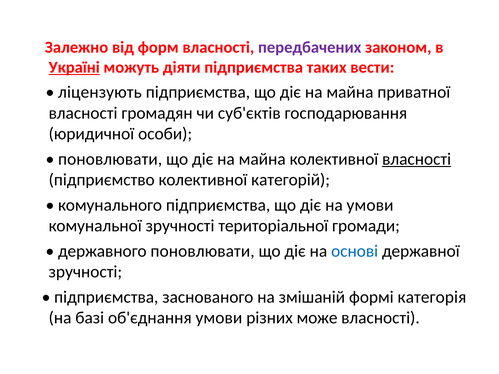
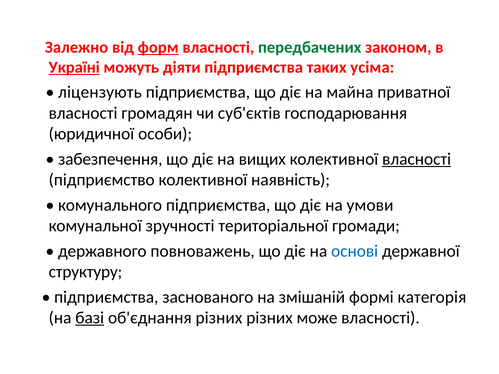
форм underline: none -> present (158, 48)
передбачених colour: purple -> green (310, 48)
вести: вести -> усіма (372, 67)
поновлювати: поновлювати -> забезпечення (110, 159)
майна: майна -> вищих (262, 159)
категорій: категорій -> наявність (291, 180)
державного поновлювати: поновлювати -> повноважень (203, 251)
зручності: зручності -> структуру (85, 272)
базі underline: none -> present (90, 318)
об'єднання умови: умови -> різних (219, 318)
